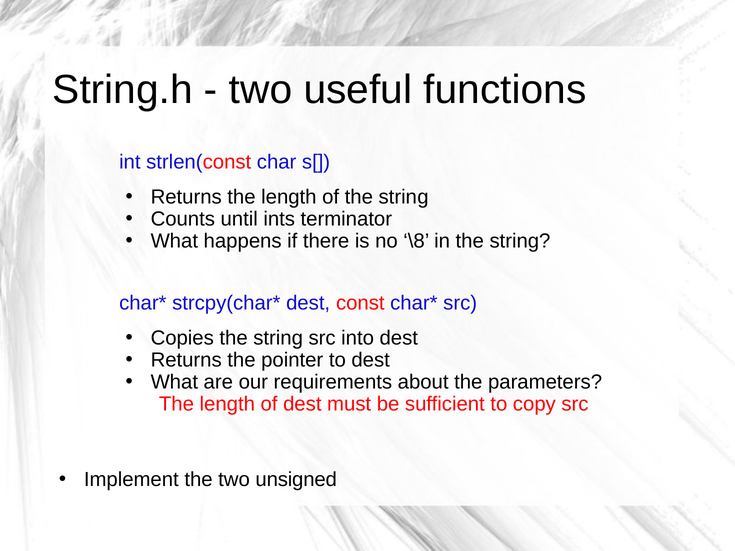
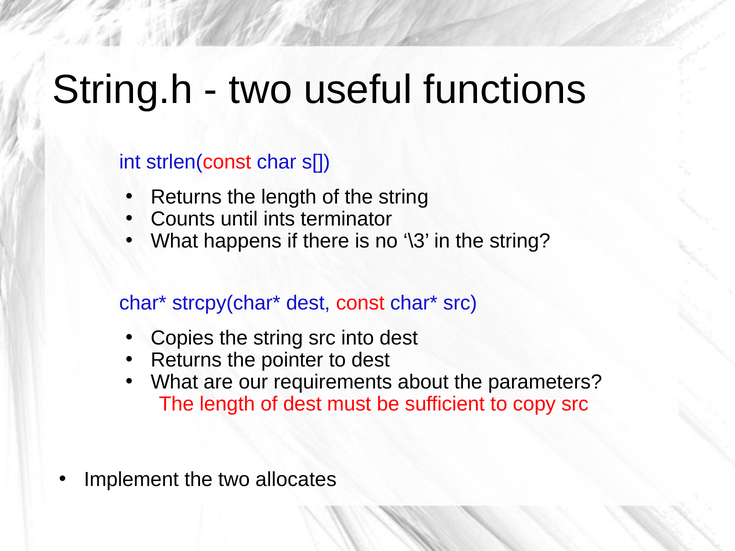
\8: \8 -> \3 (416, 241)
unsigned: unsigned -> allocates (296, 480)
